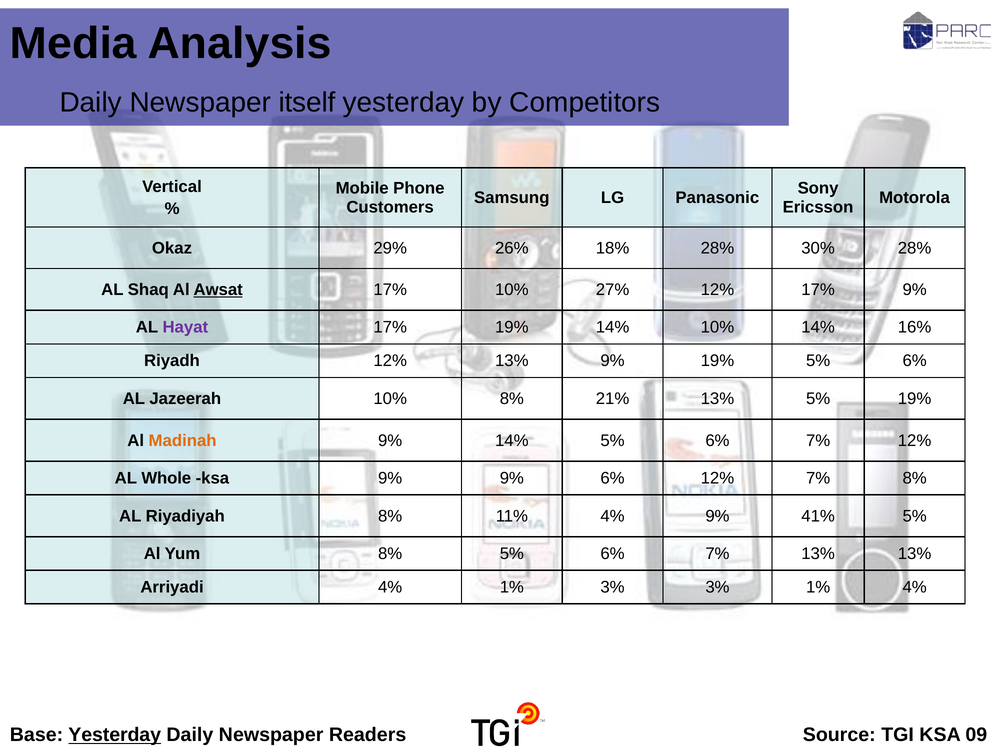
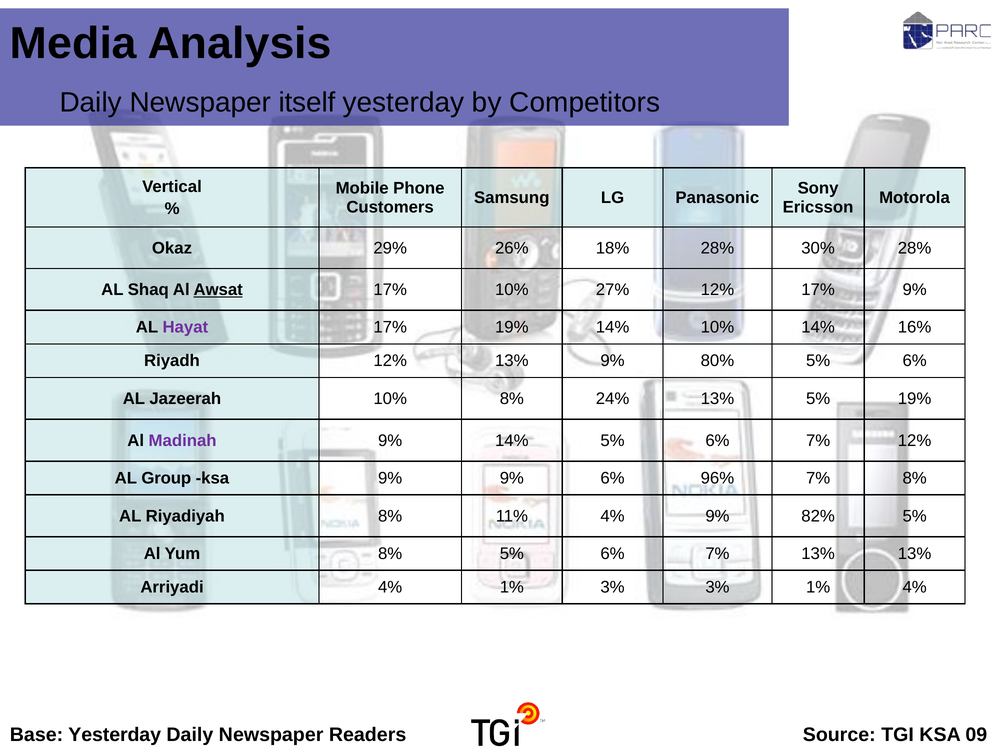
9% 19%: 19% -> 80% (717, 361)
21%: 21% -> 24% (613, 399)
Madinah colour: orange -> purple (183, 441)
Whole: Whole -> Group (166, 478)
6% 12%: 12% -> 96% (717, 478)
41%: 41% -> 82% (818, 516)
Yesterday underline: present -> none (115, 735)
